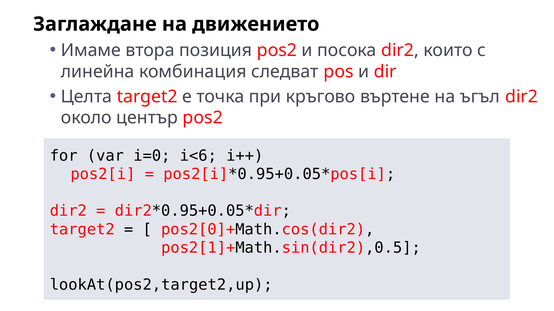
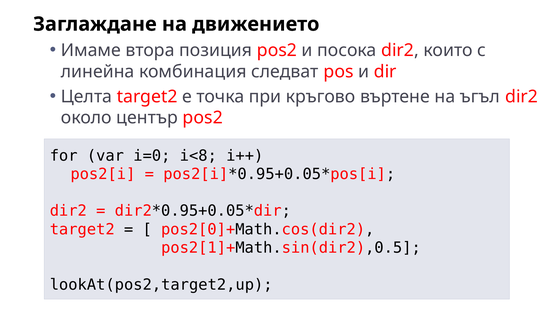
i<6: i<6 -> i<8 (198, 156)
